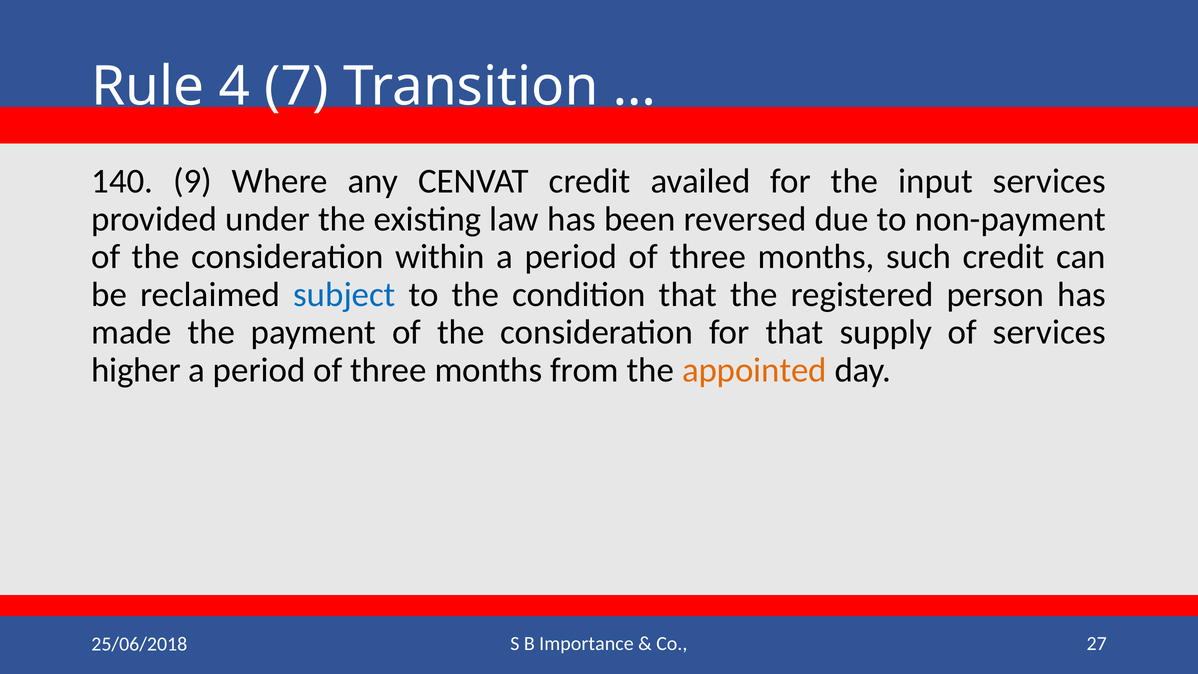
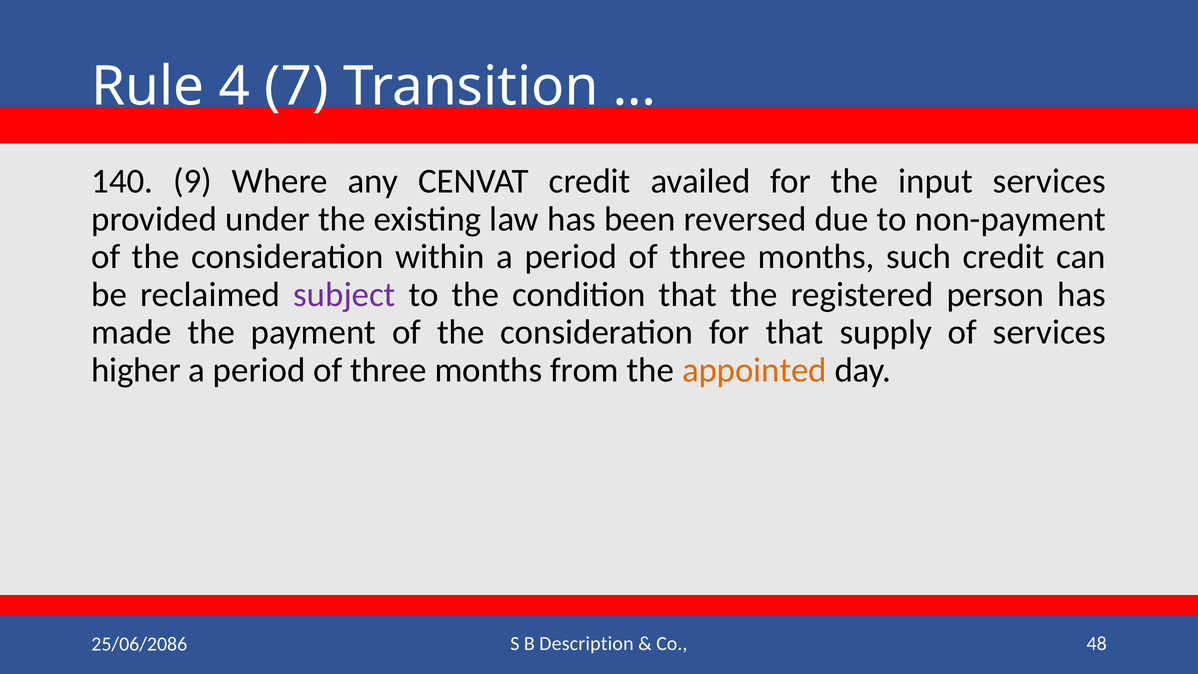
subject colour: blue -> purple (344, 295)
Importance: Importance -> Description (586, 644)
27: 27 -> 48 (1097, 644)
25/06/2018: 25/06/2018 -> 25/06/2086 (139, 644)
